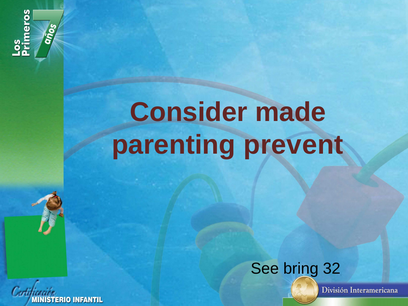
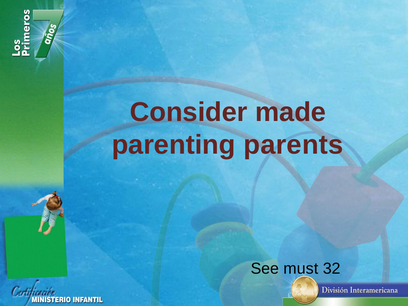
prevent: prevent -> parents (293, 145)
bring: bring -> must (301, 268)
